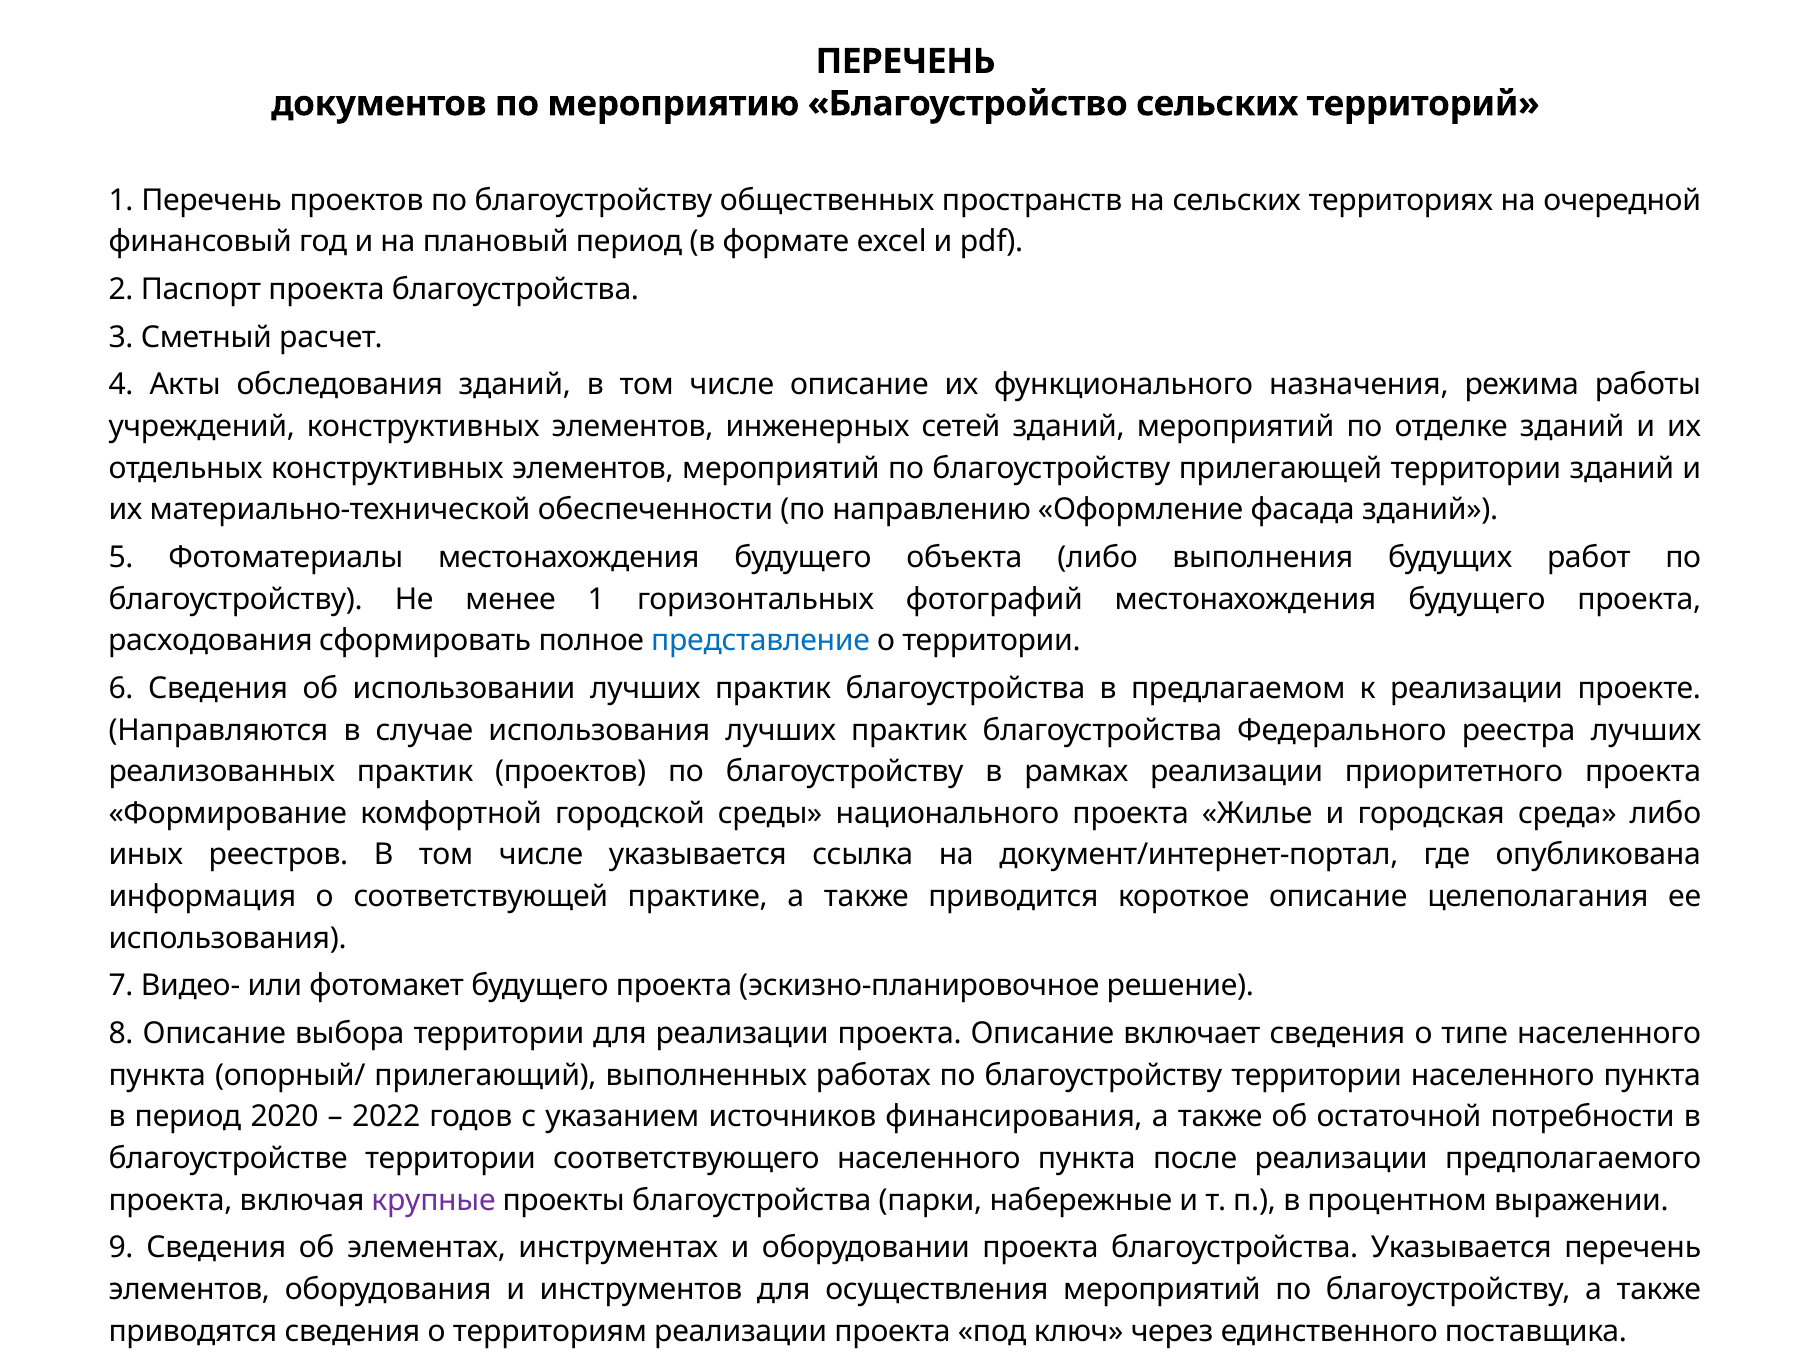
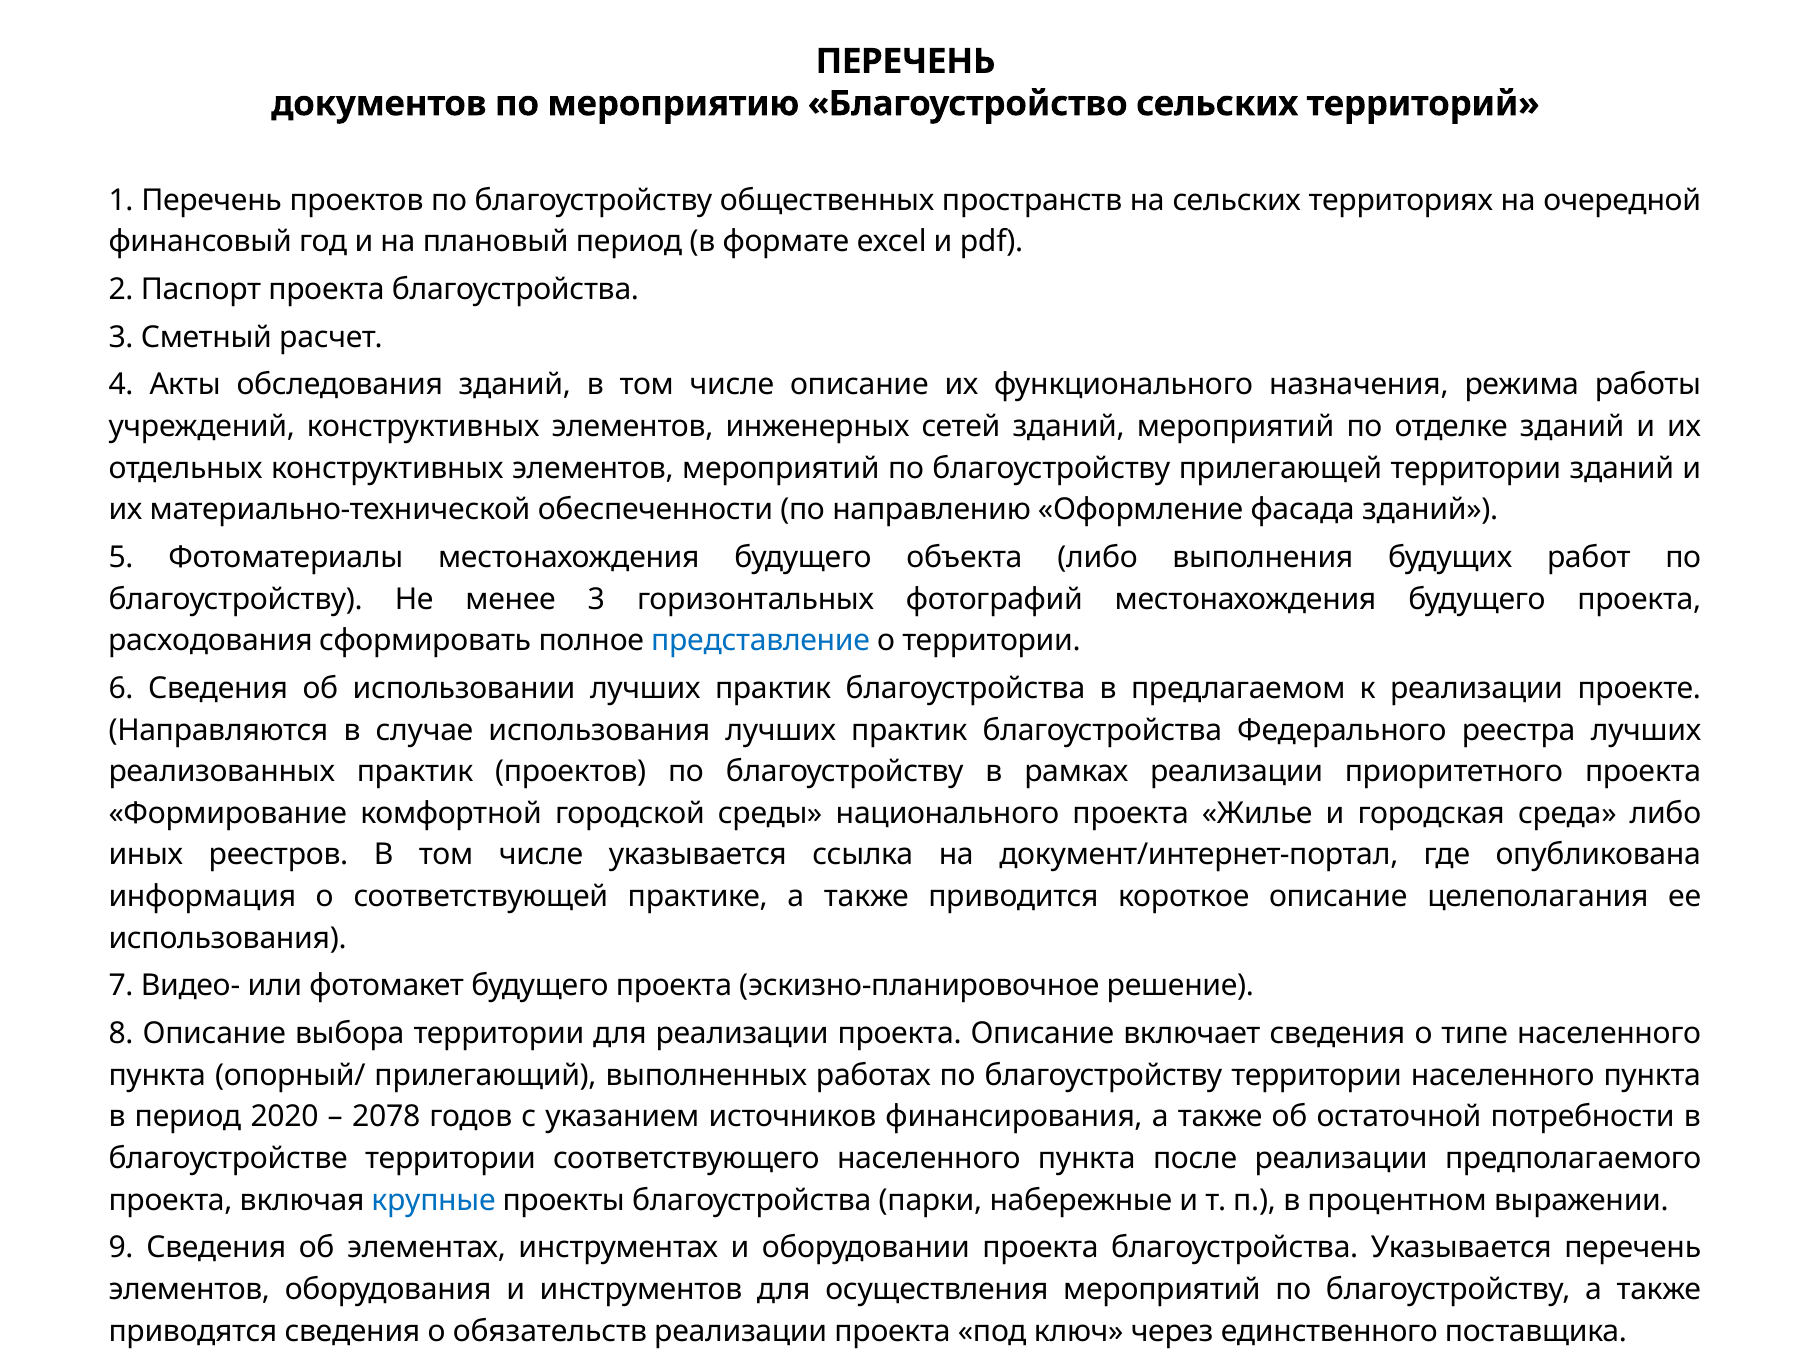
менее 1: 1 -> 3 (596, 599)
2022: 2022 -> 2078 (386, 1117)
крупные colour: purple -> blue (434, 1200)
территориям: территориям -> обязательств (550, 1331)
